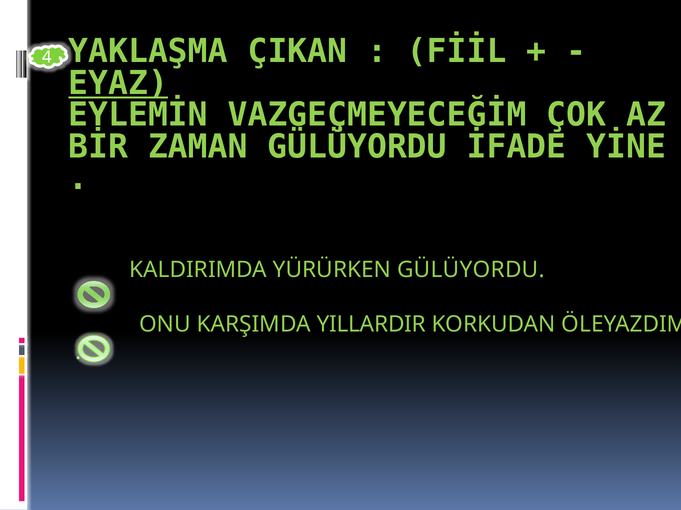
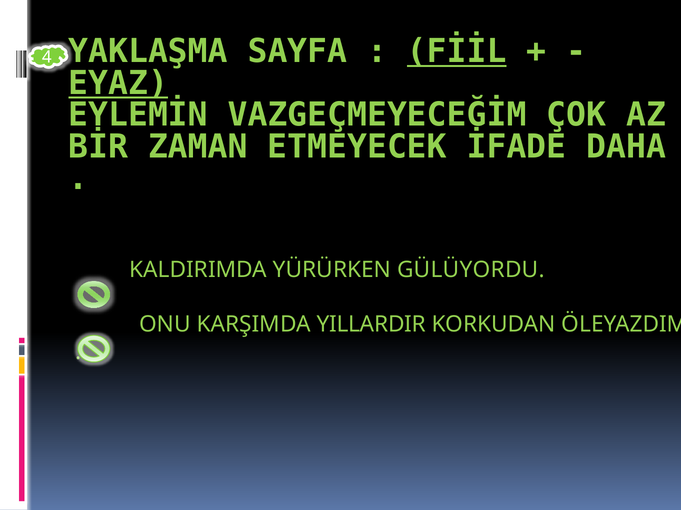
ÇIKAN: ÇIKAN -> SAYFA (297, 52)
FİİL underline: none -> present (457, 52)
ZAMAN GÜLÜYORDU: GÜLÜYORDU -> ETMEYECEK (357, 147)
YİNE: YİNE -> DAHA (626, 147)
